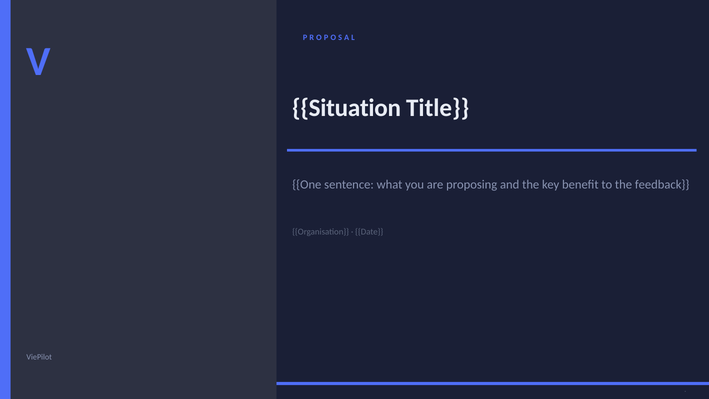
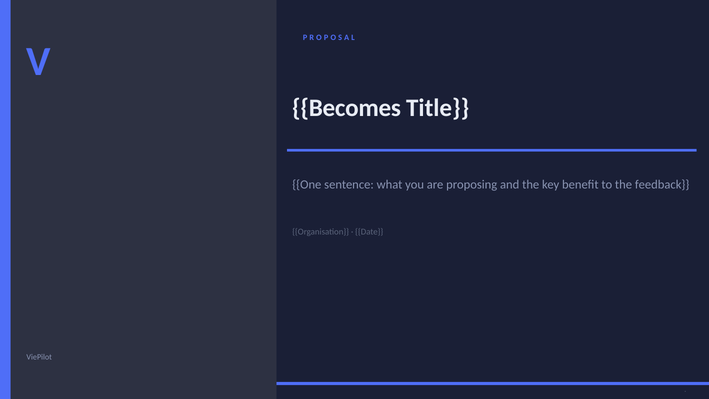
Situation: Situation -> Becomes (347, 108)
